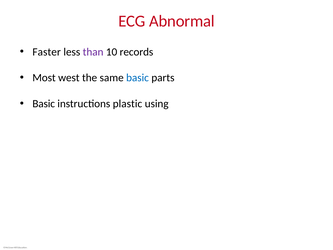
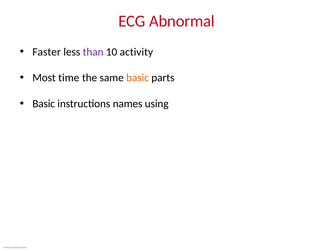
records: records -> activity (136, 52)
west: west -> time (69, 78)
basic colour: blue -> orange (138, 78)
plastic: plastic -> names (128, 104)
